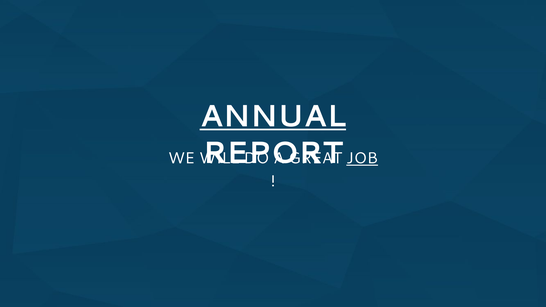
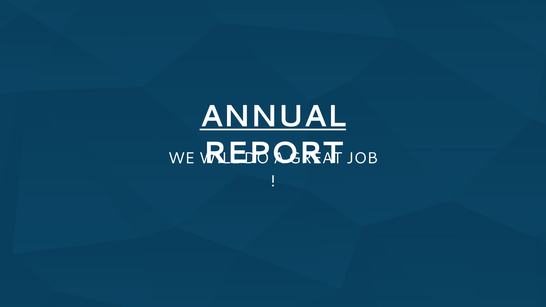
JOB underline: present -> none (362, 158)
